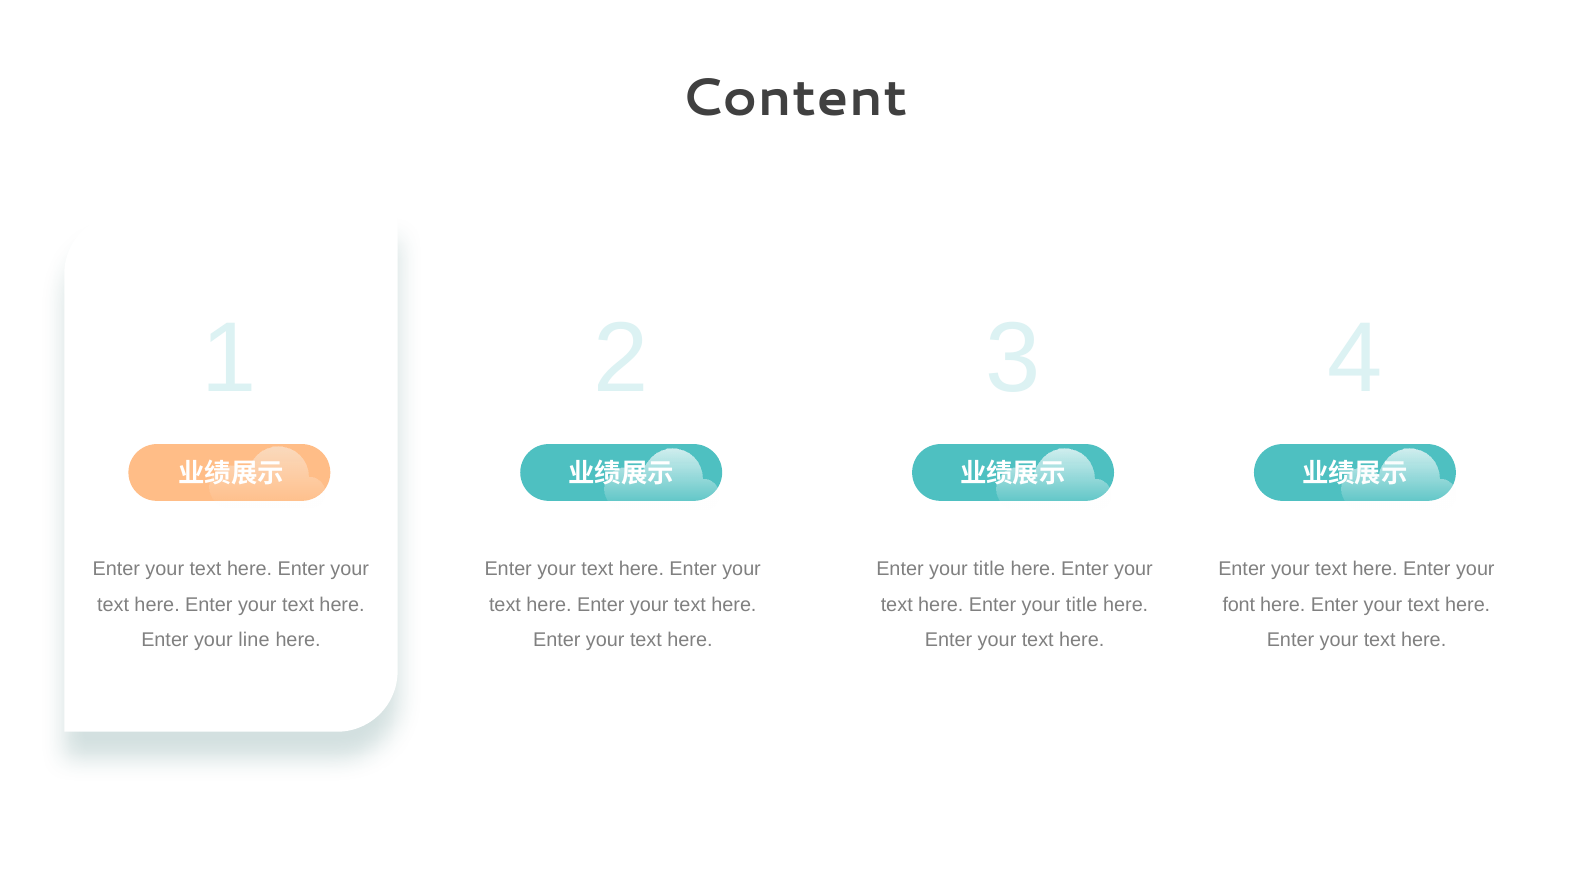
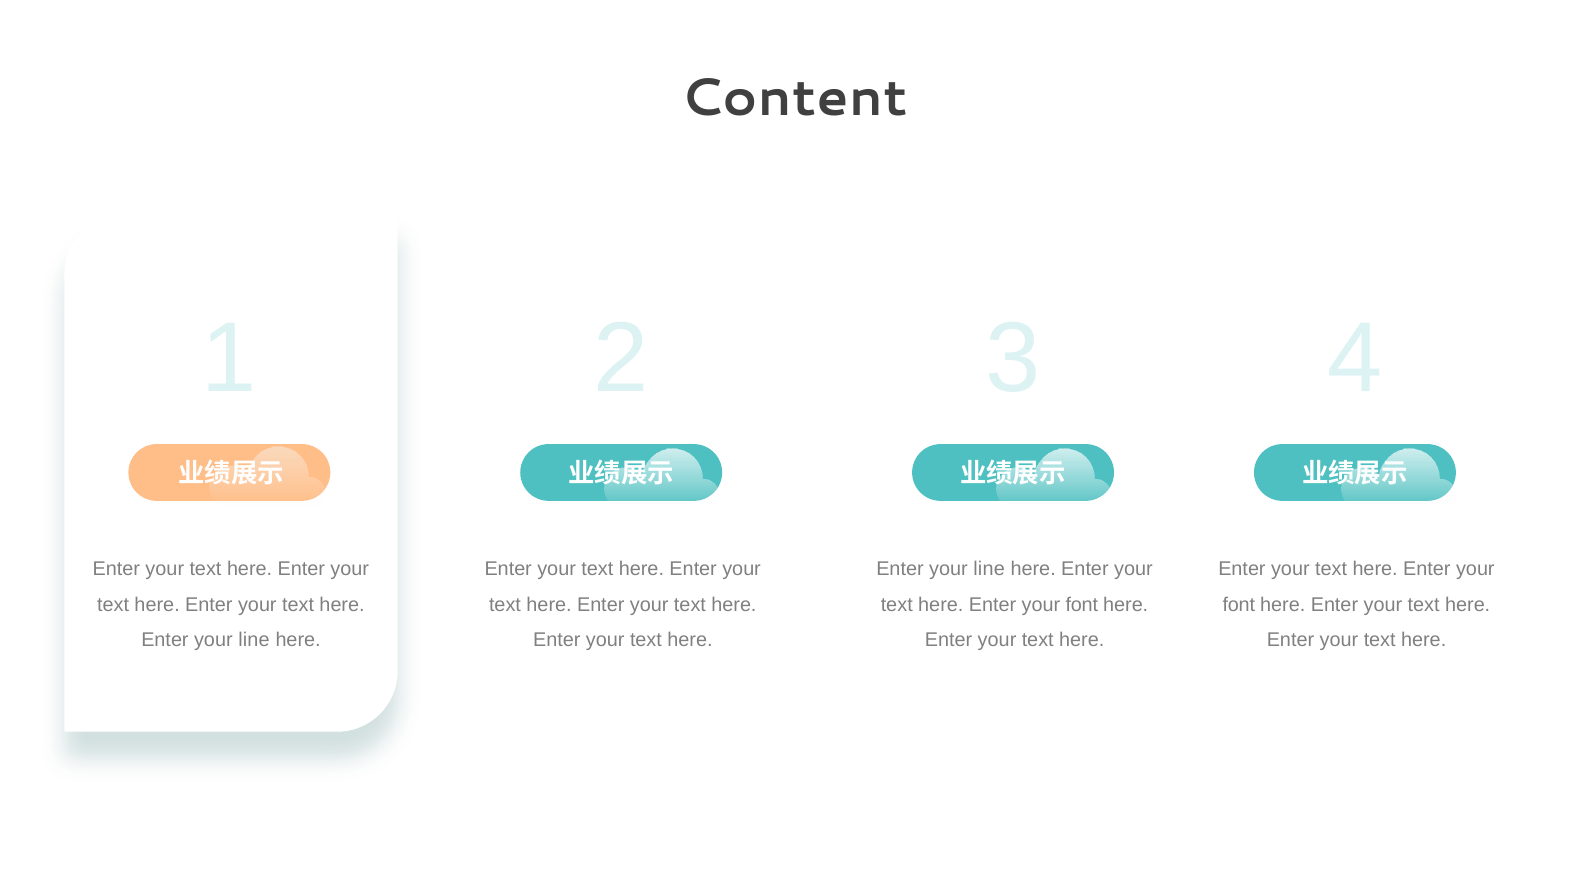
title: title -> line (989, 569)
title: title -> font (1082, 605)
